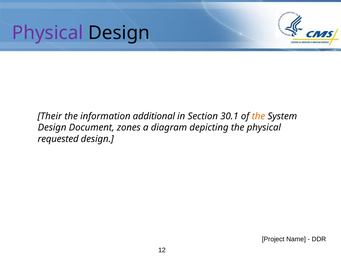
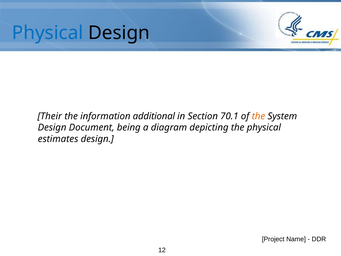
Physical colour: purple -> blue (48, 33)
30.1: 30.1 -> 70.1 (229, 116)
zones: zones -> being (129, 127)
requested: requested -> estimates (58, 139)
